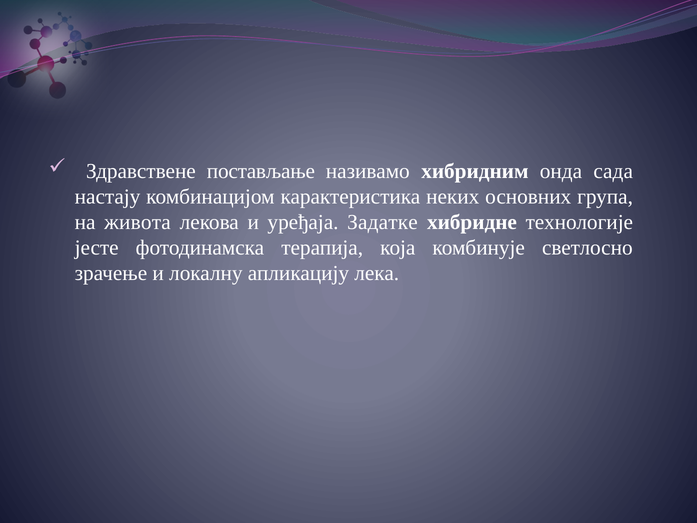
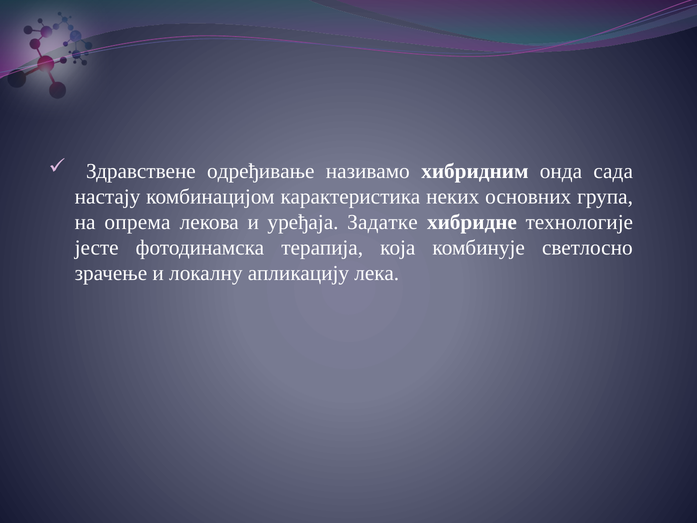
постављање: постављање -> одређивање (261, 171)
живота: живота -> опрема (137, 222)
